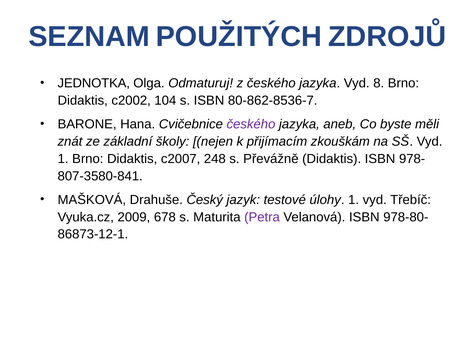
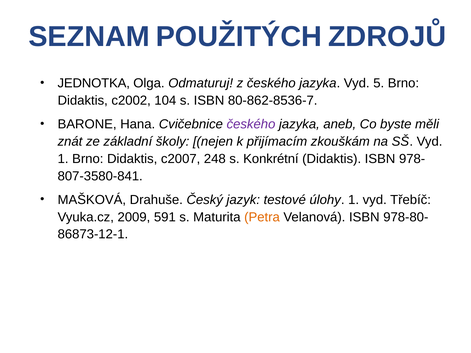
8: 8 -> 5 (379, 83)
Převážně: Převážně -> Konkrétní (271, 159)
678: 678 -> 591 (165, 217)
Petra colour: purple -> orange (262, 217)
